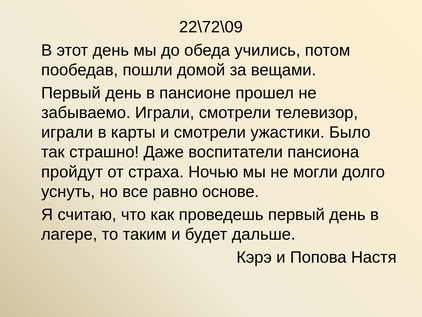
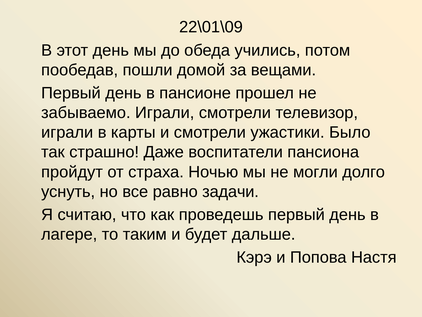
22\72\09: 22\72\09 -> 22\01\09 (211, 27)
основе: основе -> задачи (231, 191)
